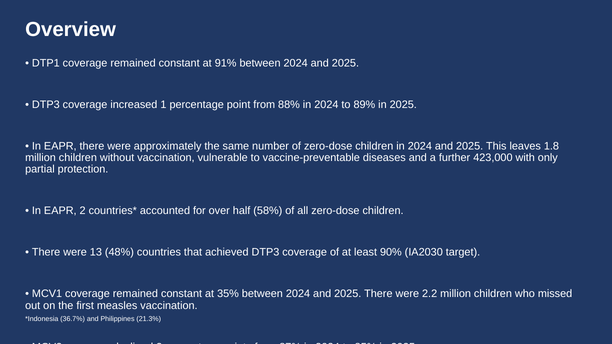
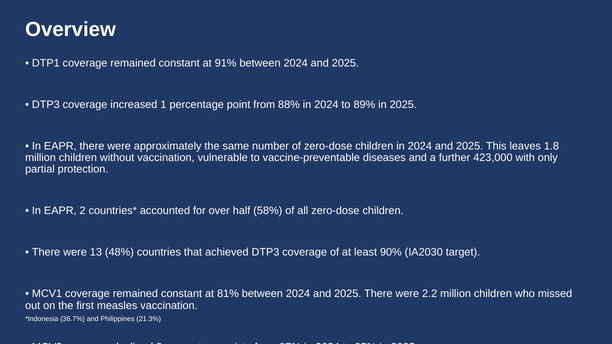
35%: 35% -> 81% (228, 294)
